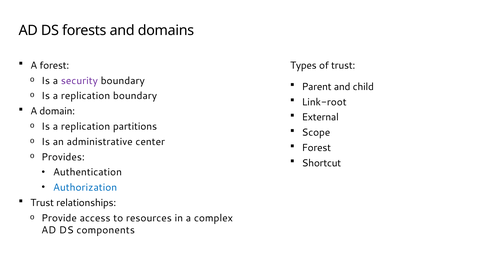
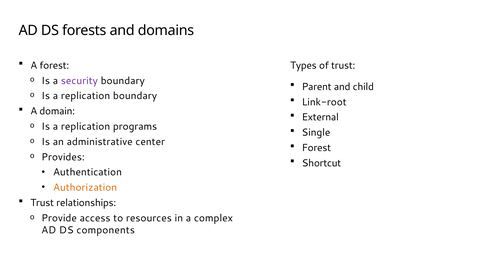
partitions: partitions -> programs (135, 126)
Scope: Scope -> Single (316, 133)
Authorization colour: blue -> orange (85, 188)
